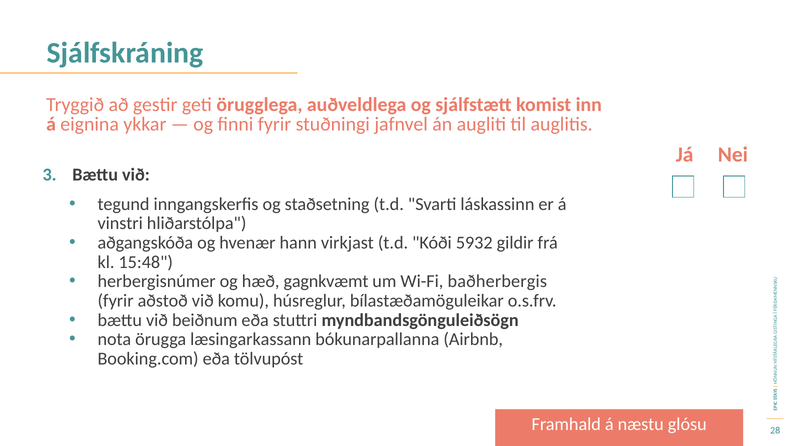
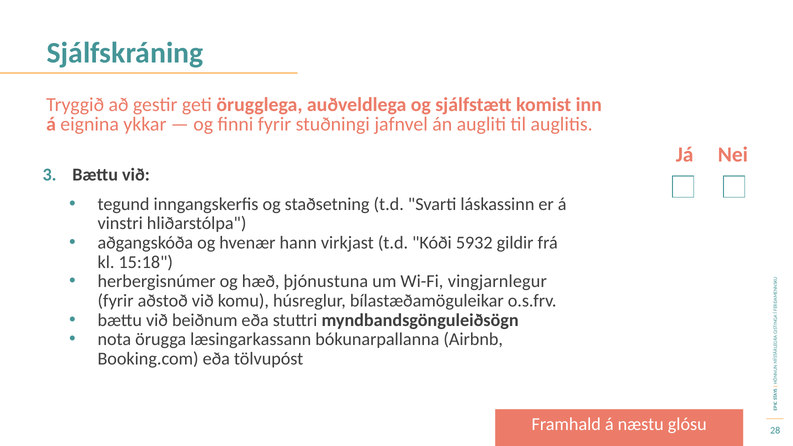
15:48: 15:48 -> 15:18 (146, 262)
gagnkvæmt: gagnkvæmt -> þjónustuna (326, 281)
baðherbergis: baðherbergis -> vingjarnlegur (497, 281)
